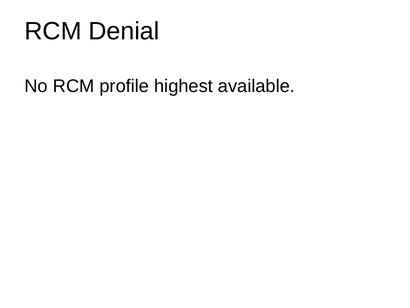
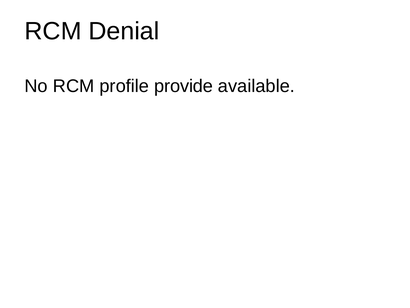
highest: highest -> provide (184, 86)
